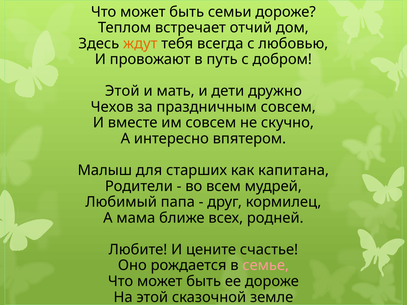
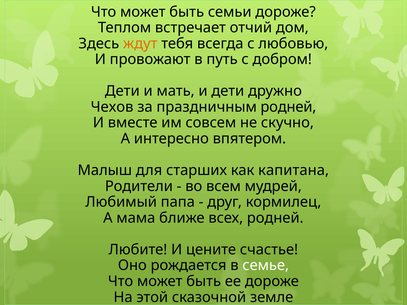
Этой: Этой -> Дети (122, 91)
праздничным совсем: совсем -> родней (288, 107)
семье colour: pink -> white (266, 266)
